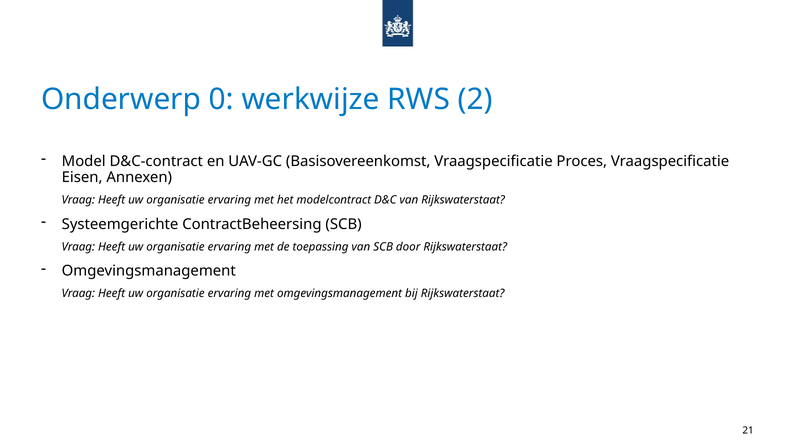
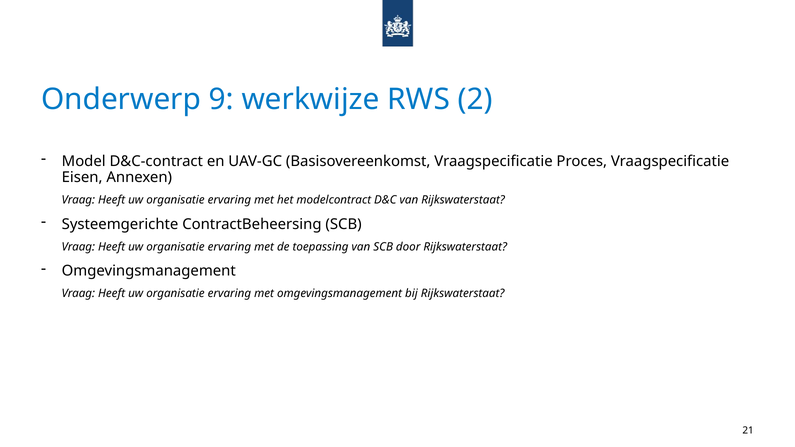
0: 0 -> 9 (221, 100)
